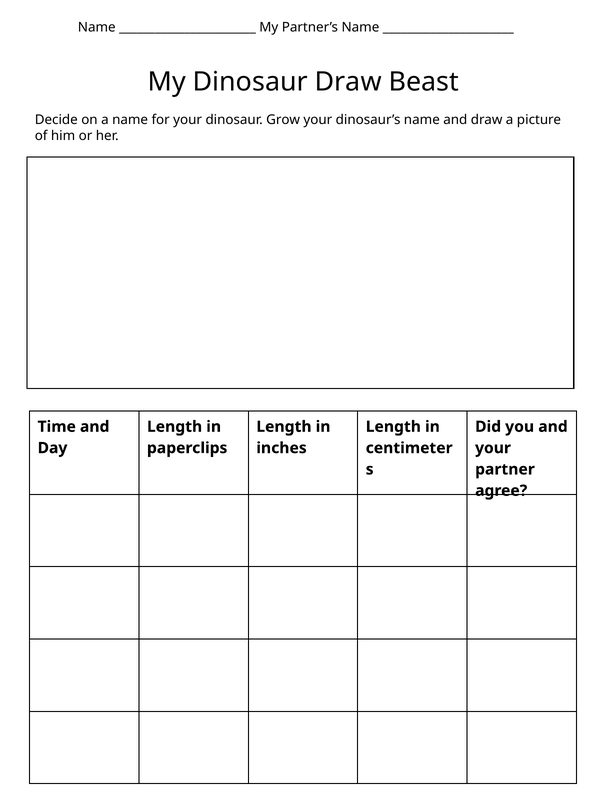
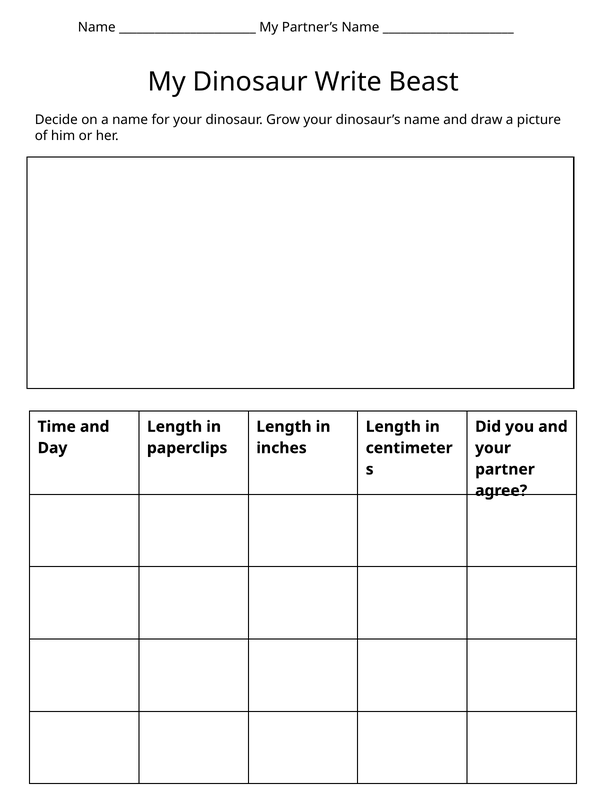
Dinosaur Draw: Draw -> Write (348, 82)
